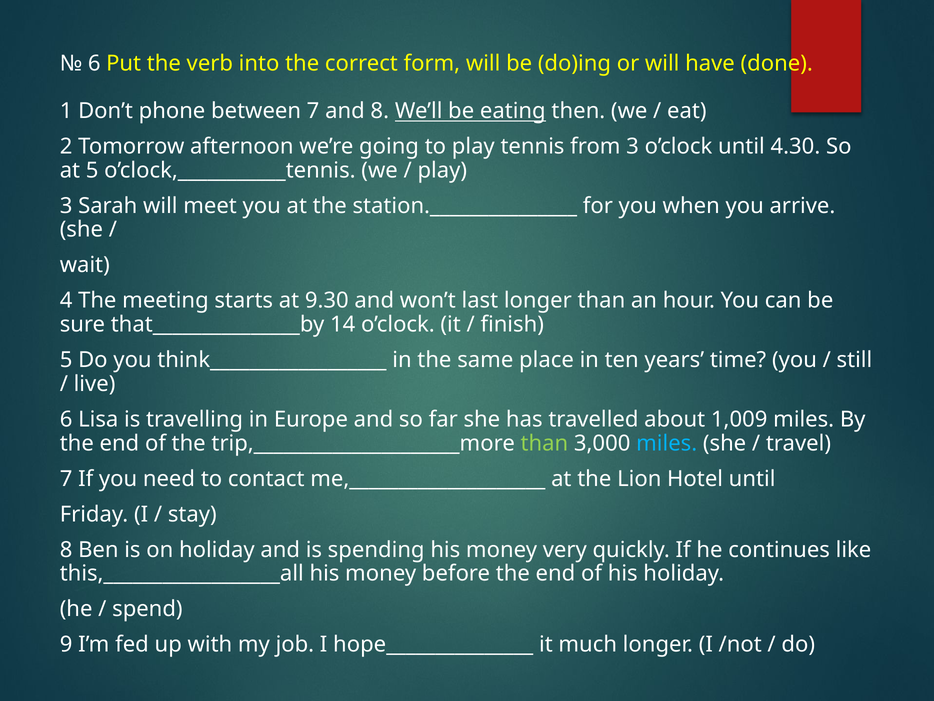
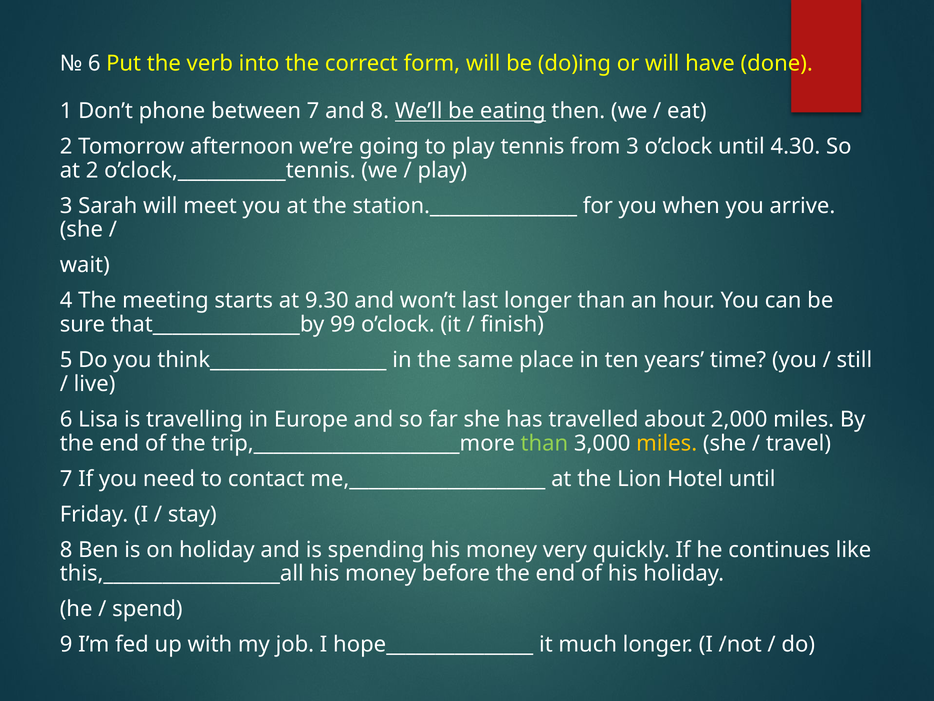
at 5: 5 -> 2 (92, 170)
14: 14 -> 99 (343, 324)
1,009: 1,009 -> 2,000 (739, 419)
miles colour: light blue -> yellow (667, 443)
